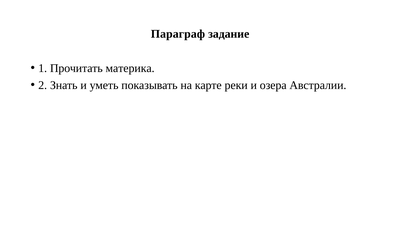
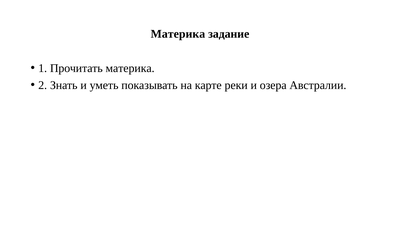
Параграф: Параграф -> Материка (178, 34)
